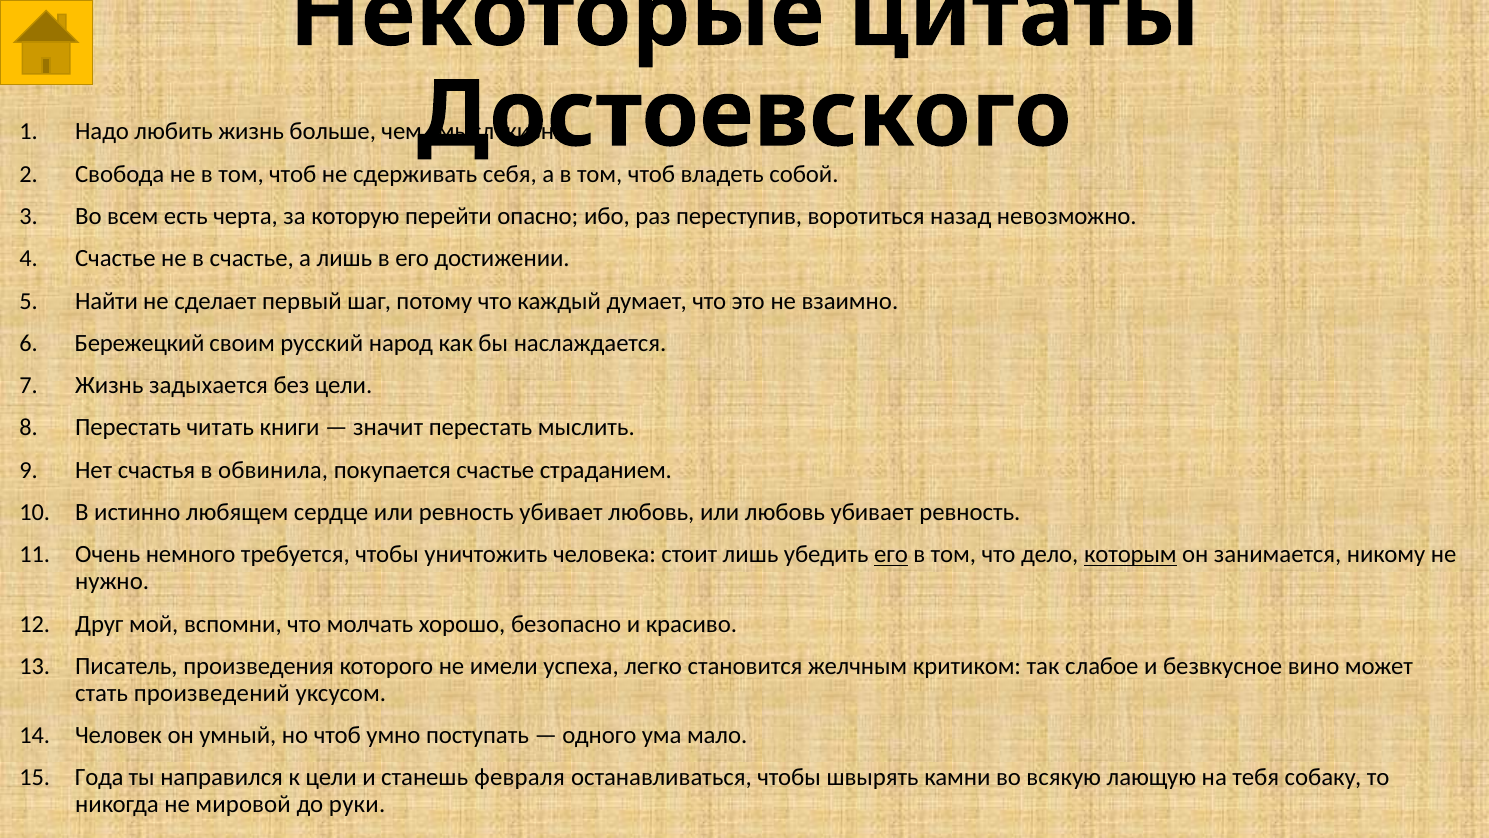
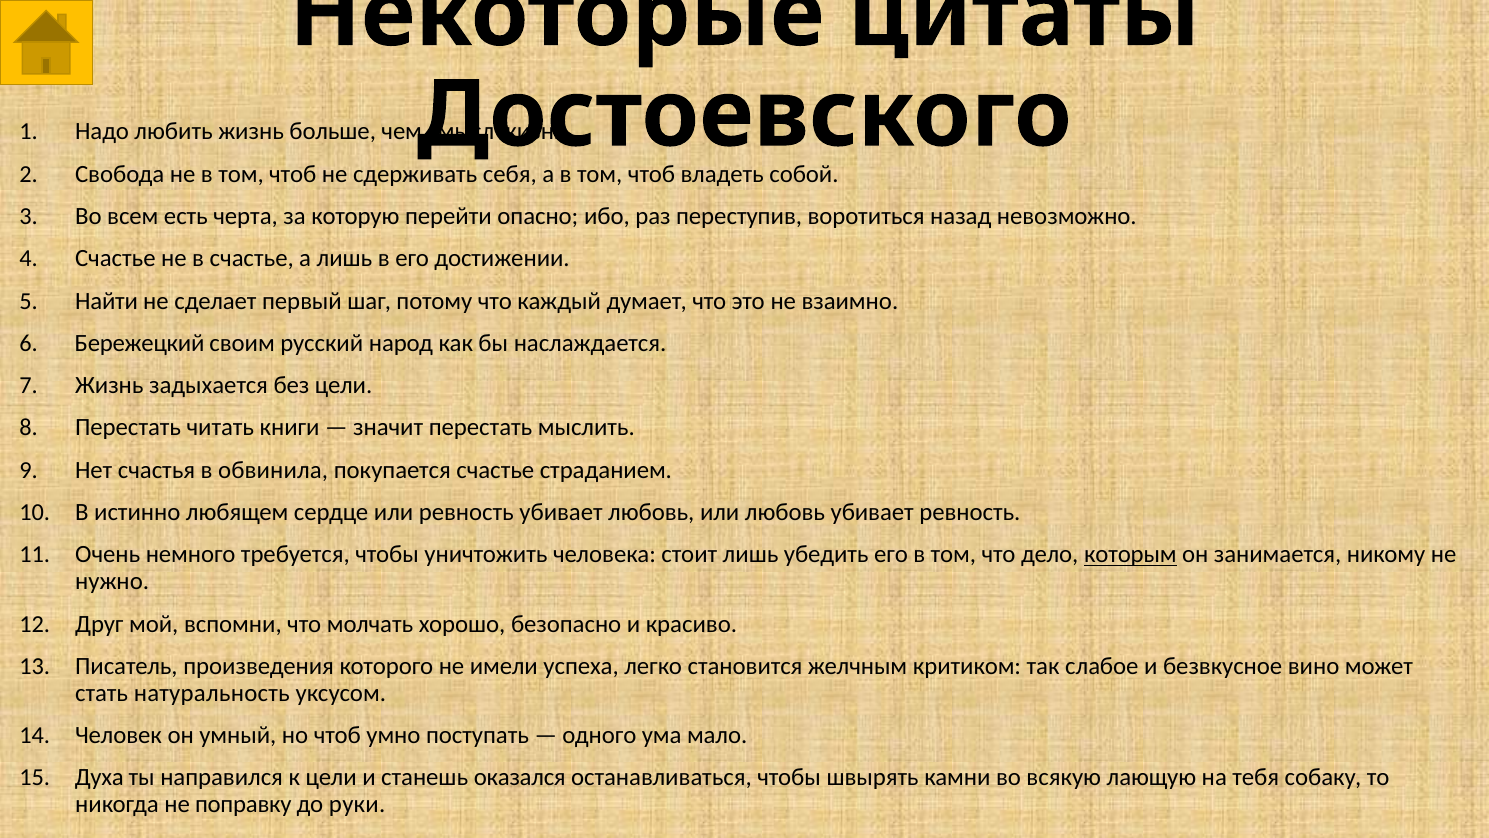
его underline: present -> none (891, 554)
произведений: произведений -> натуральность (212, 693)
Года: Года -> Духа (99, 777)
февраля: февраля -> оказался (520, 777)
мировой: мировой -> поправку (243, 804)
